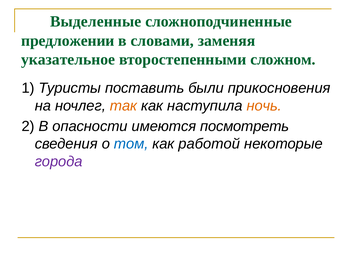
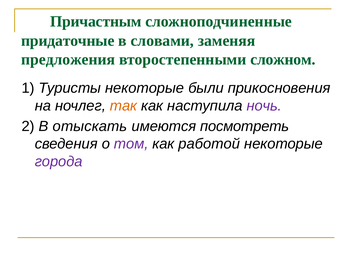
Выделенные: Выделенные -> Причастным (96, 21)
предложении: предложении -> придаточные (68, 41)
указательное: указательное -> предложения (68, 60)
Туристы поставить: поставить -> некоторые (145, 88)
ночь colour: orange -> purple (264, 106)
опасности: опасности -> отыскать (90, 126)
том colour: blue -> purple (131, 144)
